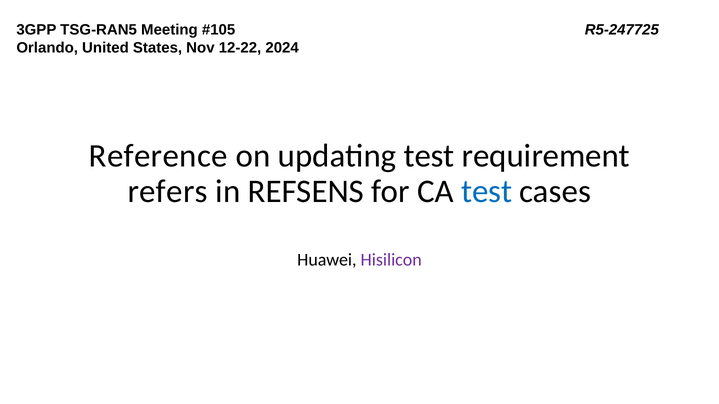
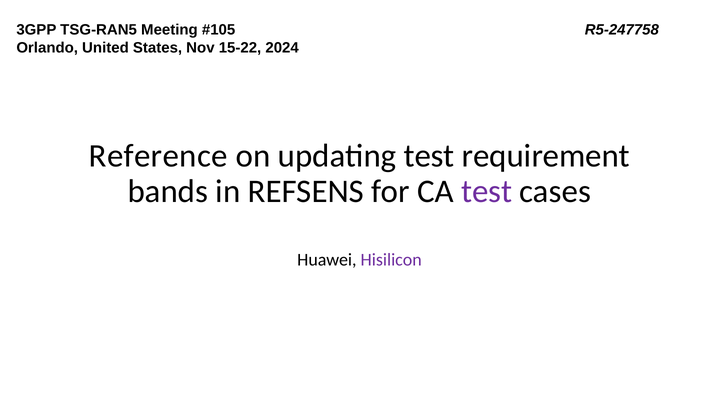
R5-247725: R5-247725 -> R5-247758 (622, 30)
12-22: 12-22 -> 15-22 (240, 48)
refers: refers -> bands (168, 192)
test colour: blue -> purple (487, 192)
